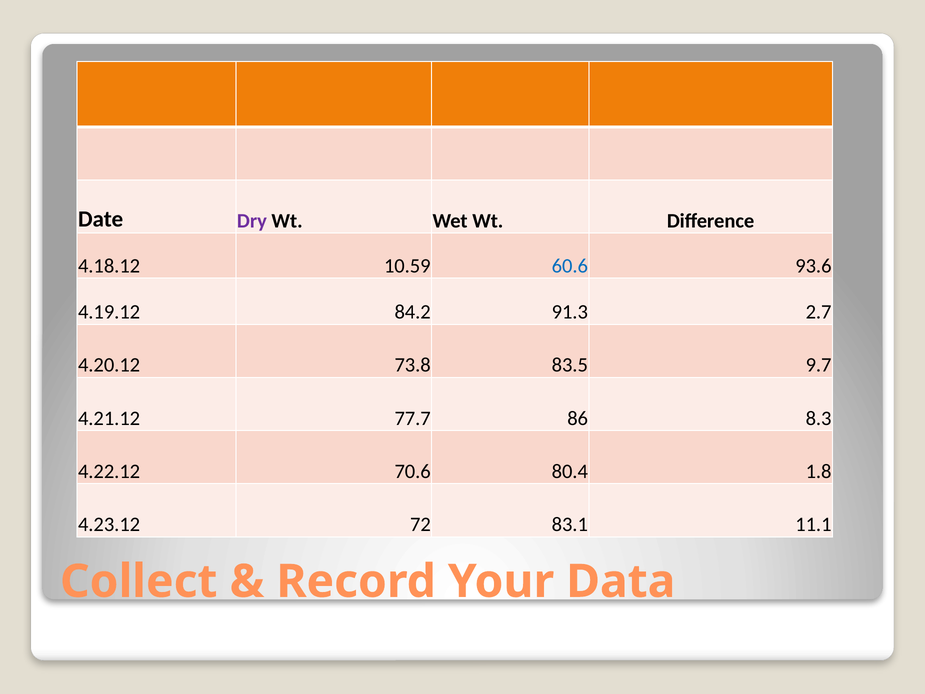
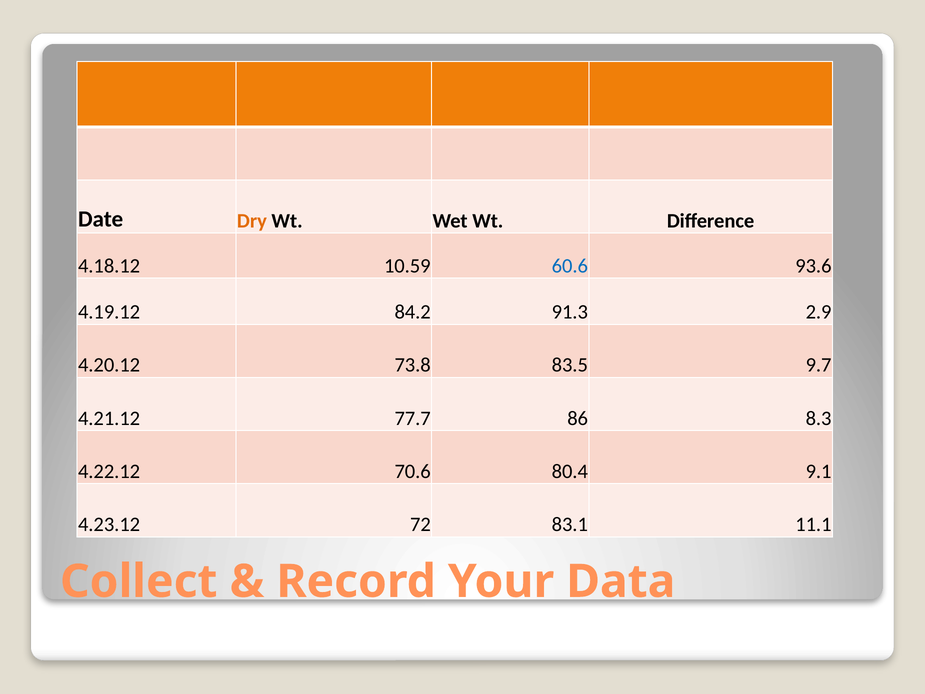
Dry colour: purple -> orange (252, 221)
2.7: 2.7 -> 2.9 (819, 312)
1.8: 1.8 -> 9.1 (819, 471)
